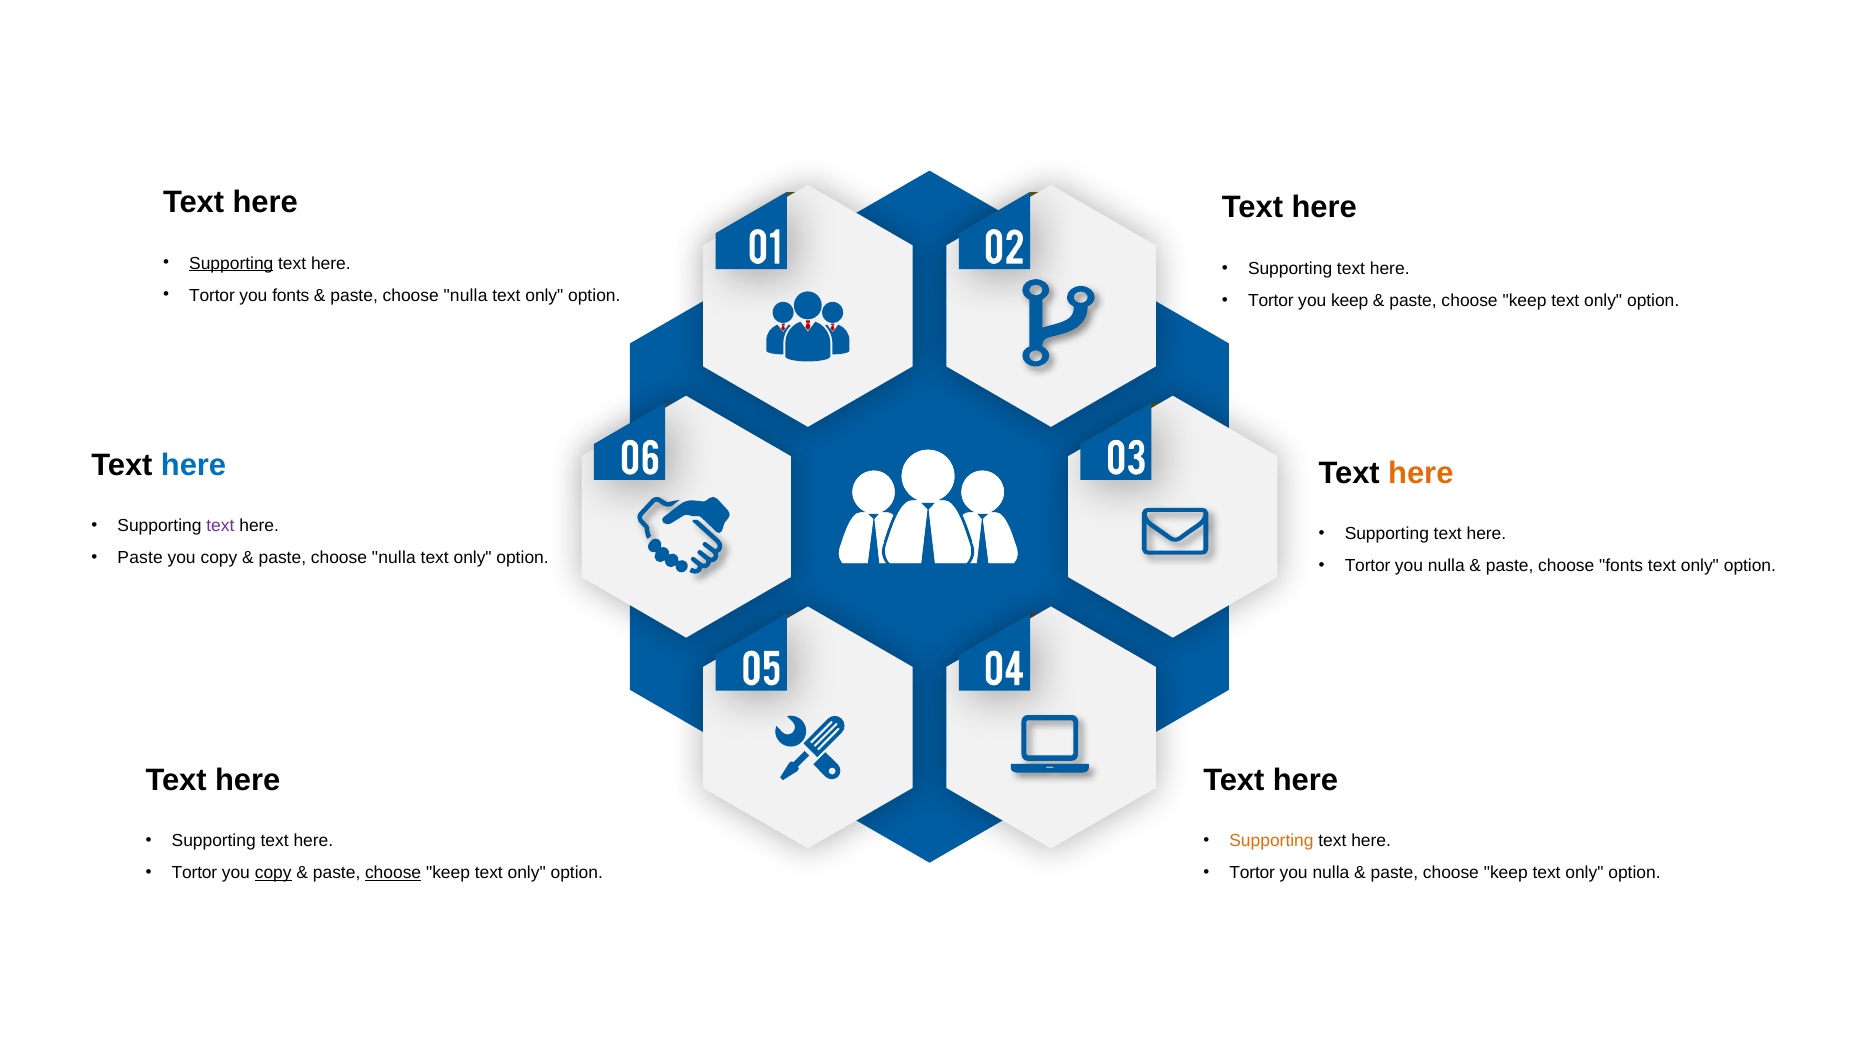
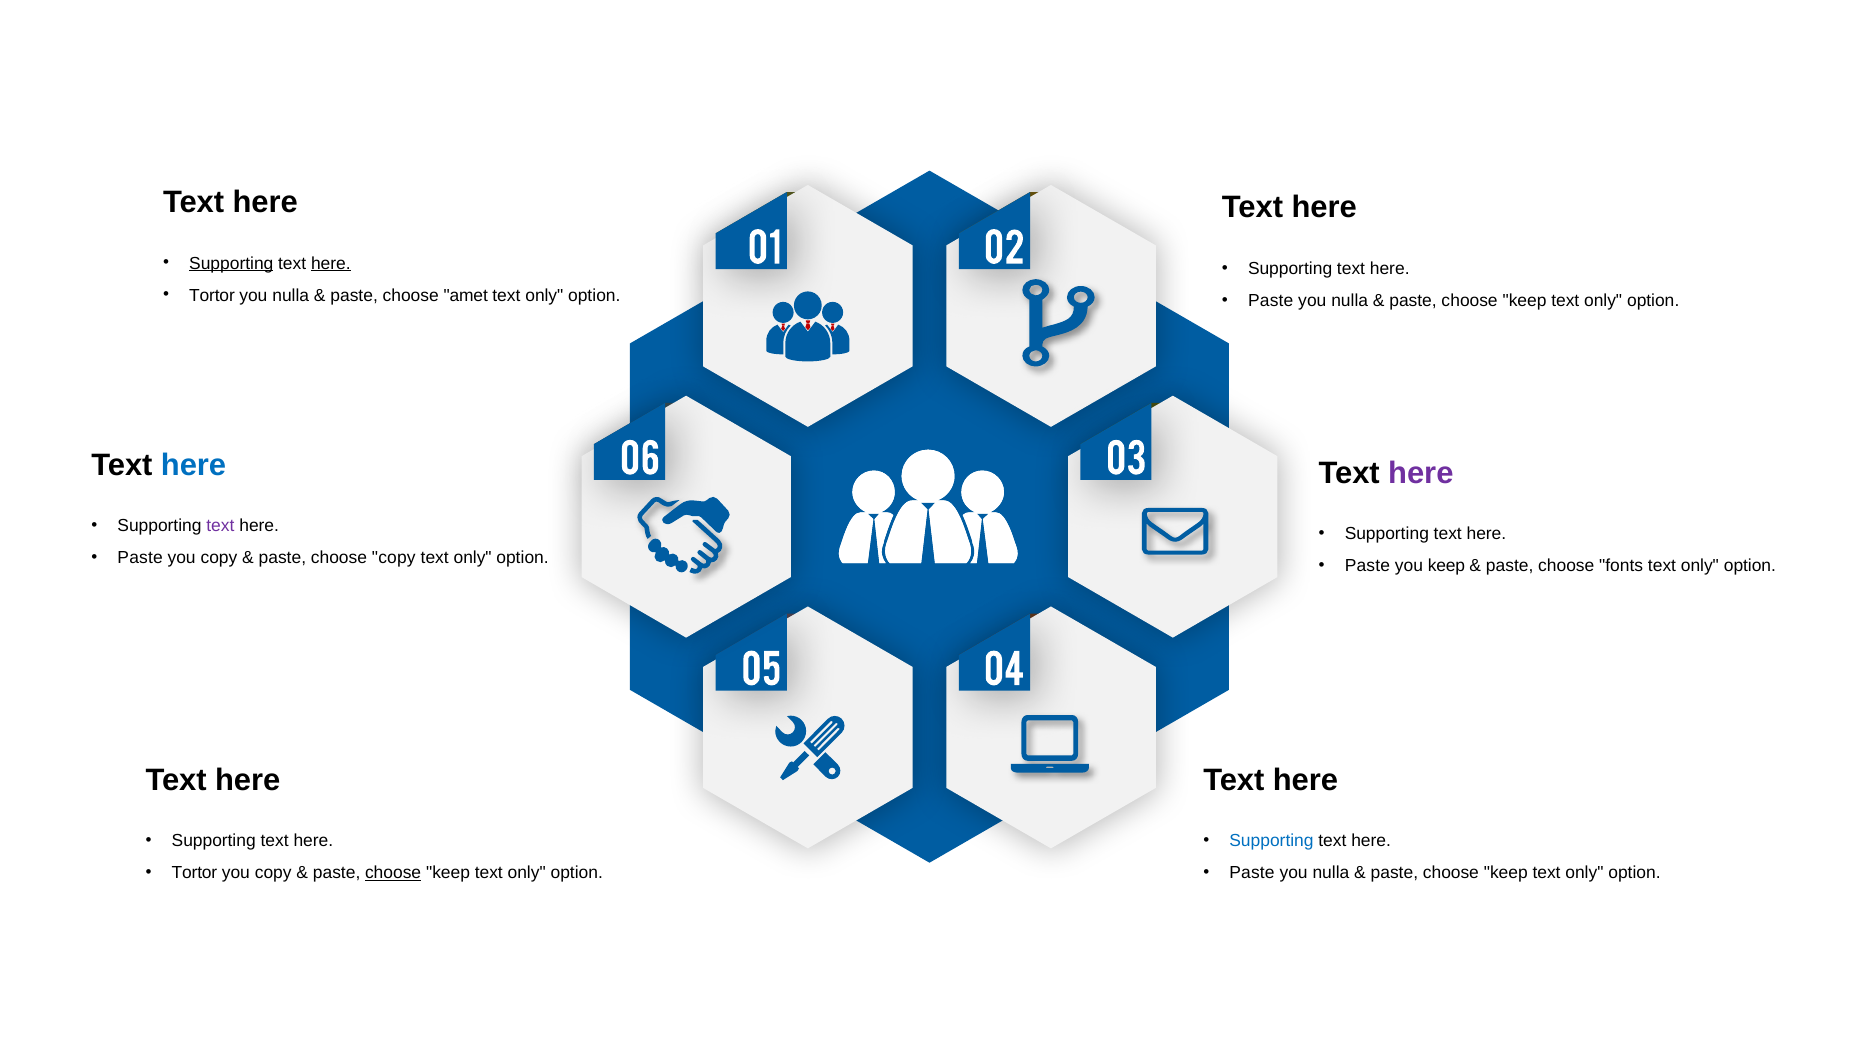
here underline: none -> present (331, 263)
fonts: fonts -> nulla (291, 295)
nulla: nulla -> amet (466, 295)
Tortor: Tortor -> Paste (1271, 301)
keep: keep -> nulla (1350, 301)
here colour: orange -> purple (1421, 473)
nulla: nulla -> copy (394, 558)
Tortor: Tortor -> Paste (1367, 566)
nulla: nulla -> keep (1446, 566)
Supporting colour: orange -> blue (1272, 841)
copy underline: present -> none (273, 873)
Tortor: Tortor -> Paste (1252, 873)
